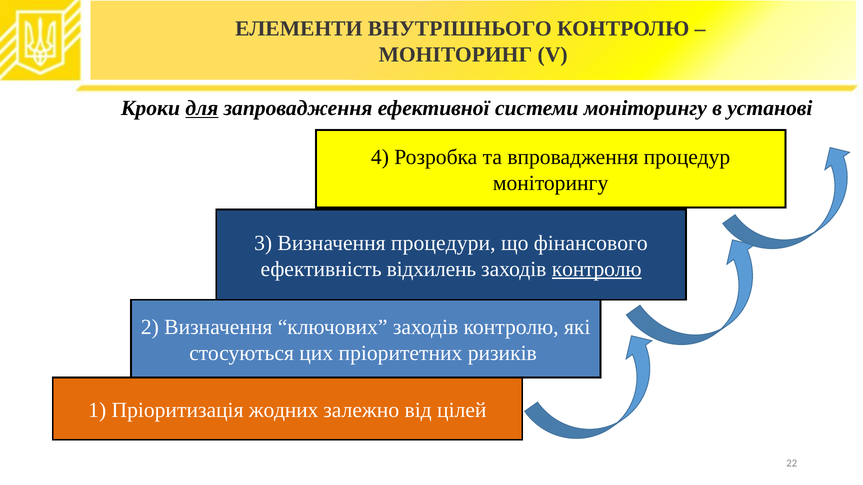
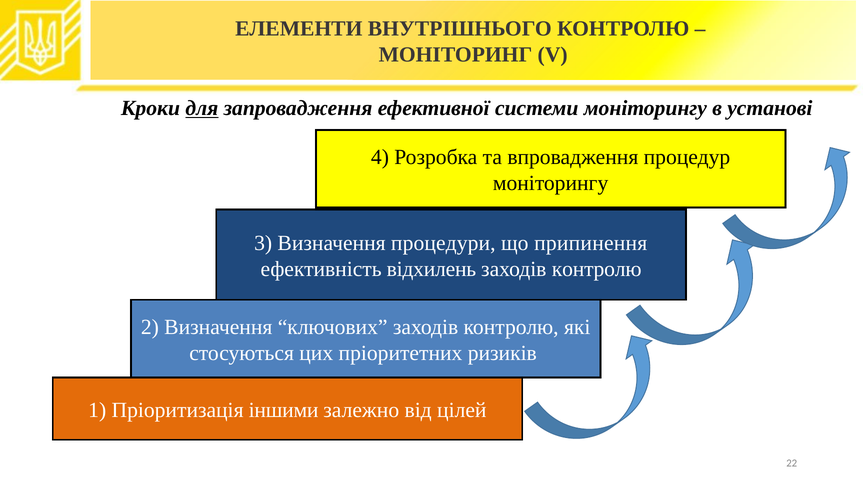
фінансового: фінансового -> припинення (591, 243)
контролю underline: present -> none (597, 269)
жодних: жодних -> іншими (284, 411)
